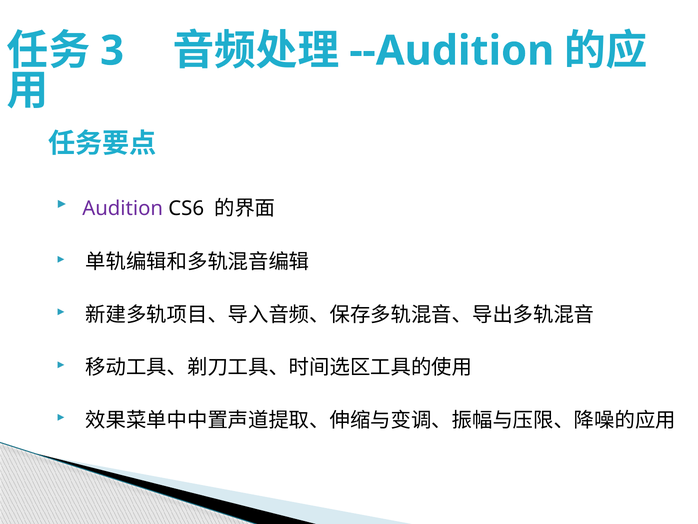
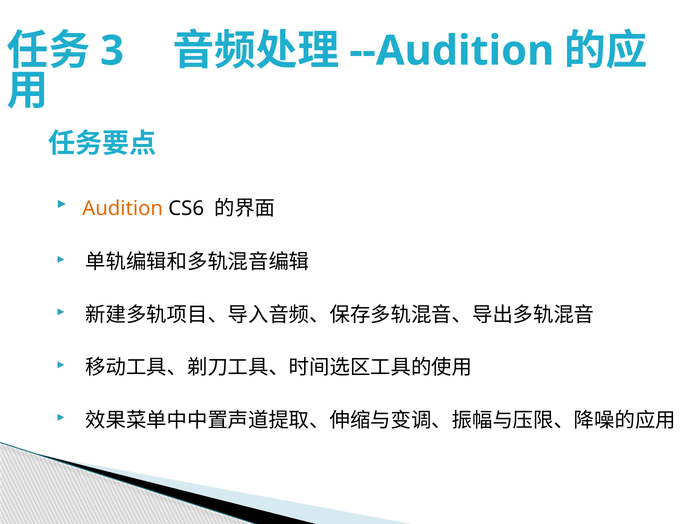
Audition colour: purple -> orange (123, 208)
